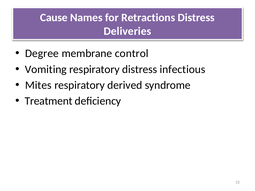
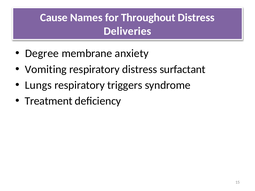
Retractions: Retractions -> Throughout (148, 18)
control: control -> anxiety (132, 53)
infectious: infectious -> surfactant (183, 69)
Mites: Mites -> Lungs (38, 85)
derived: derived -> triggers (125, 85)
